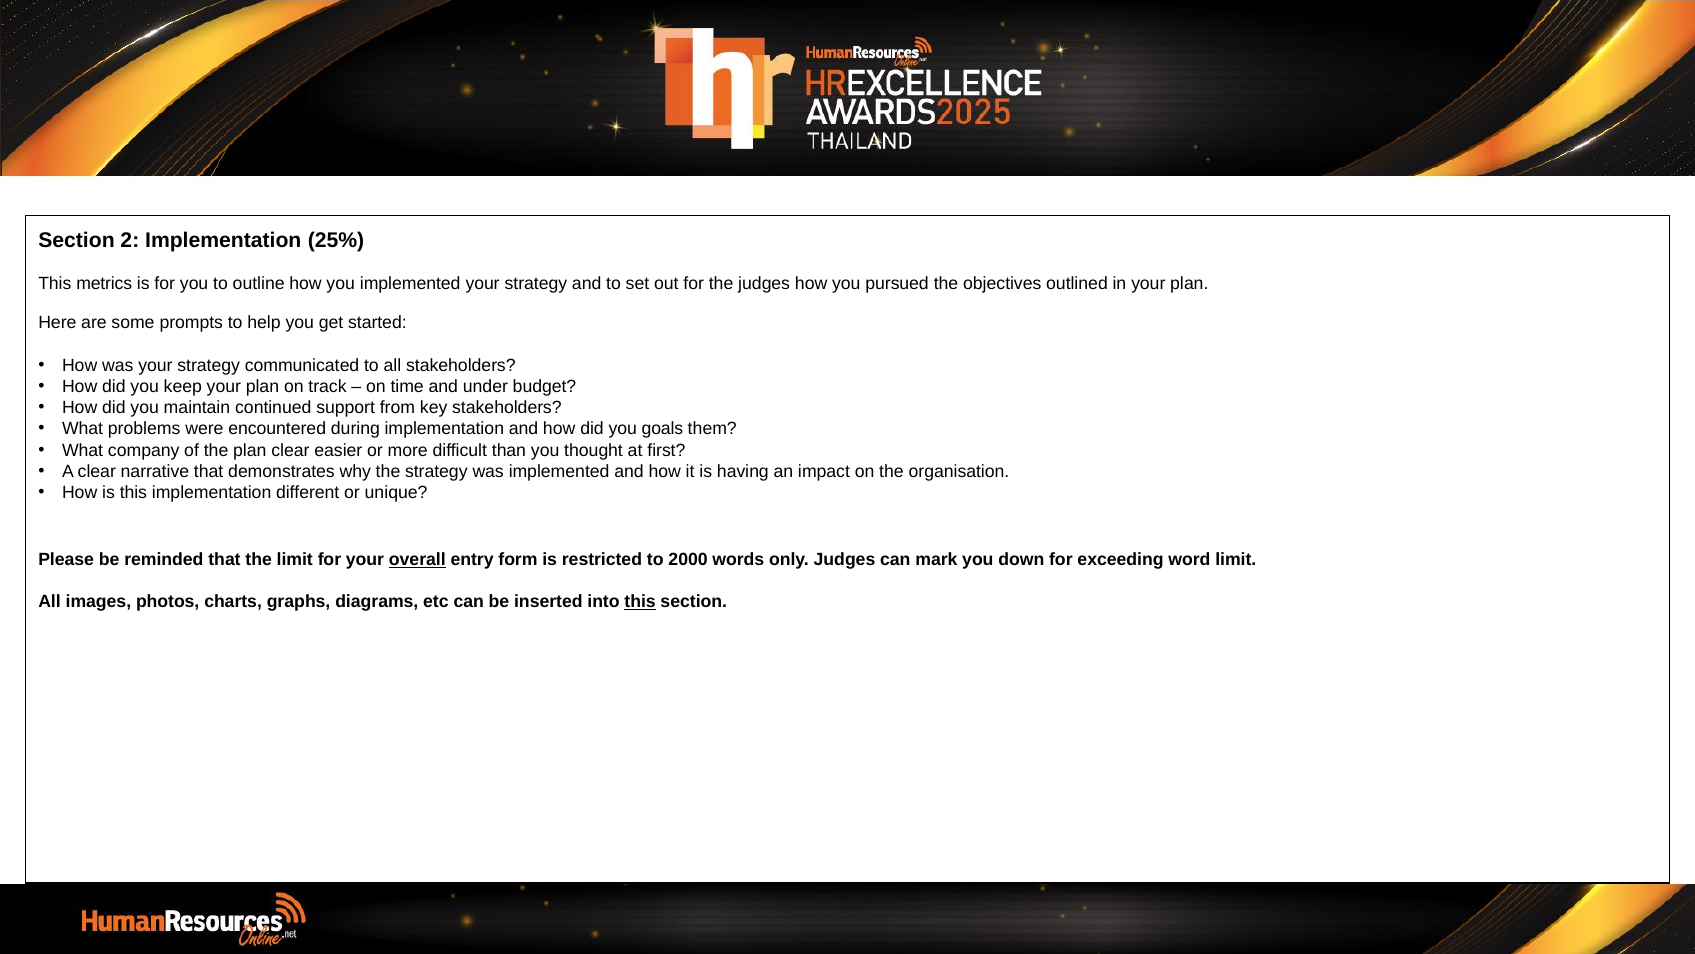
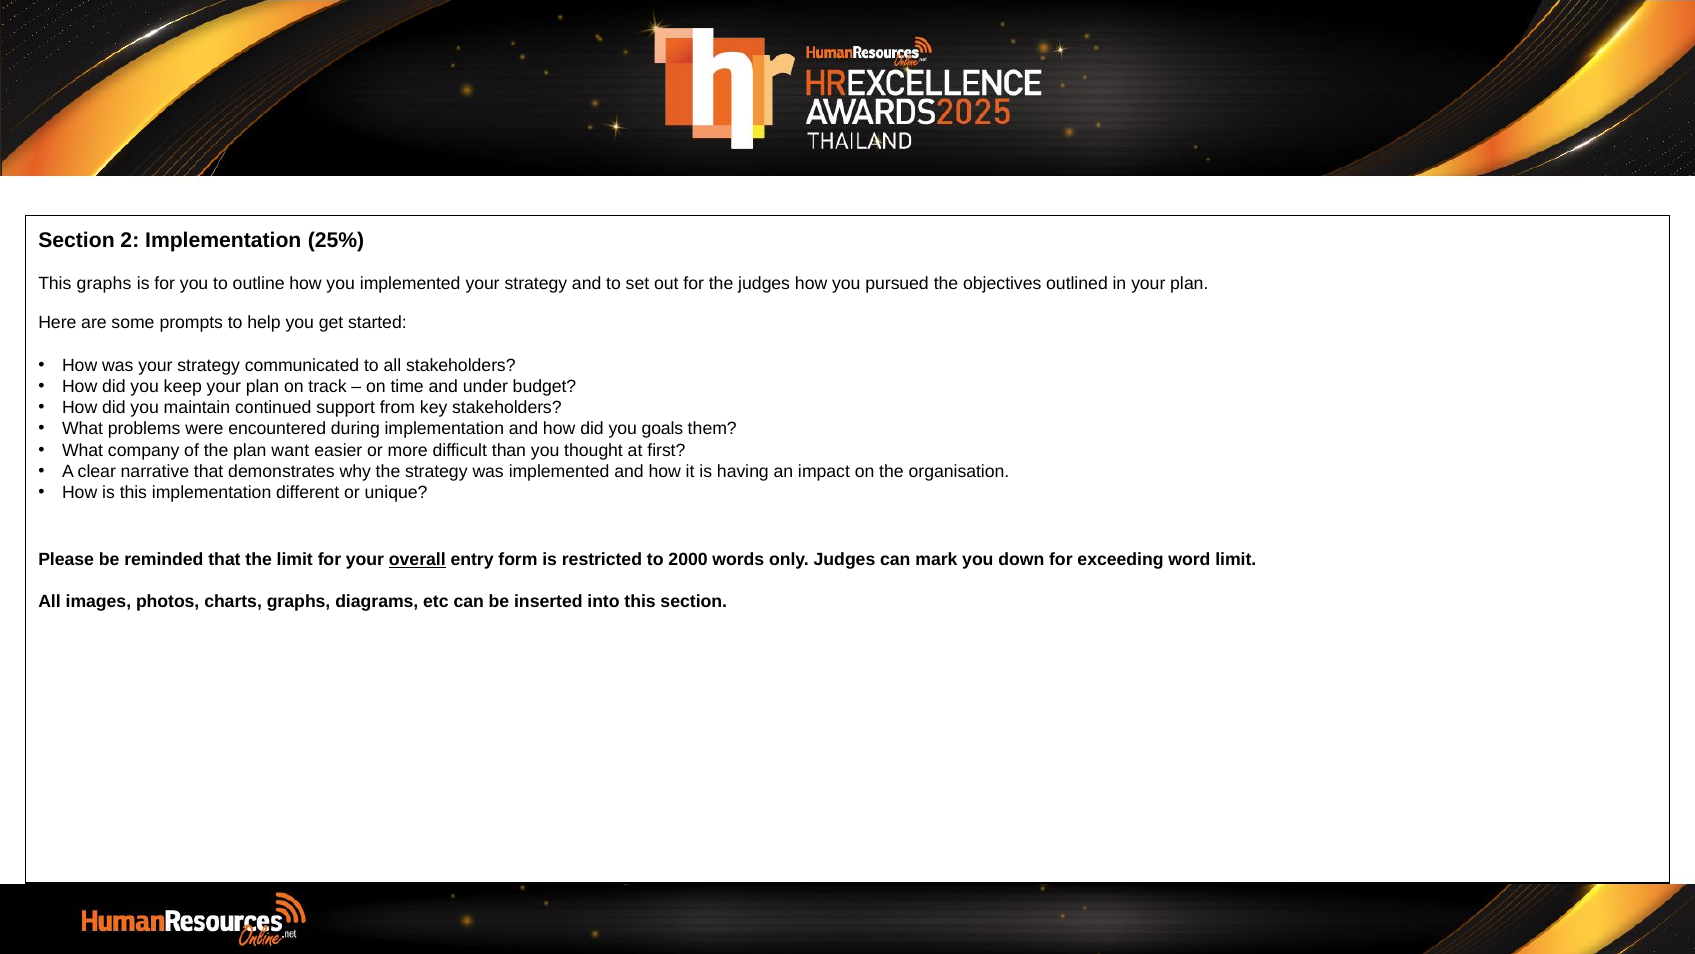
This metrics: metrics -> graphs (104, 284)
plan clear: clear -> want (290, 450)
this underline: present -> none (640, 601)
